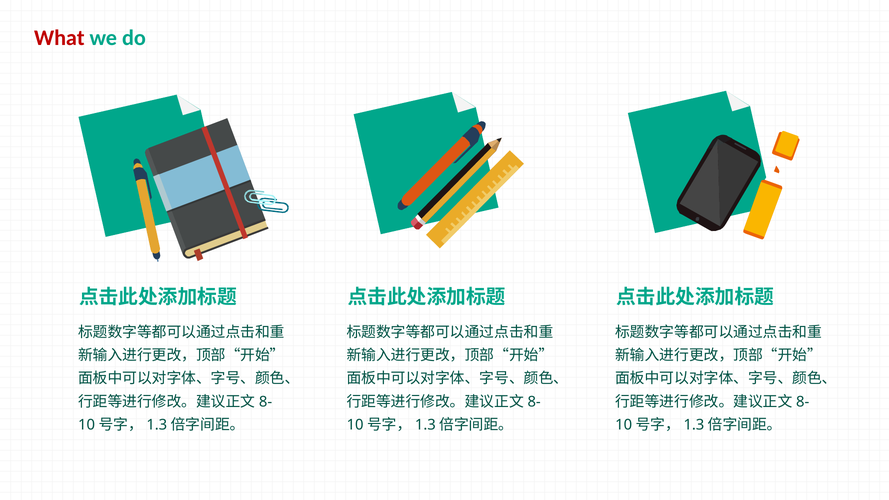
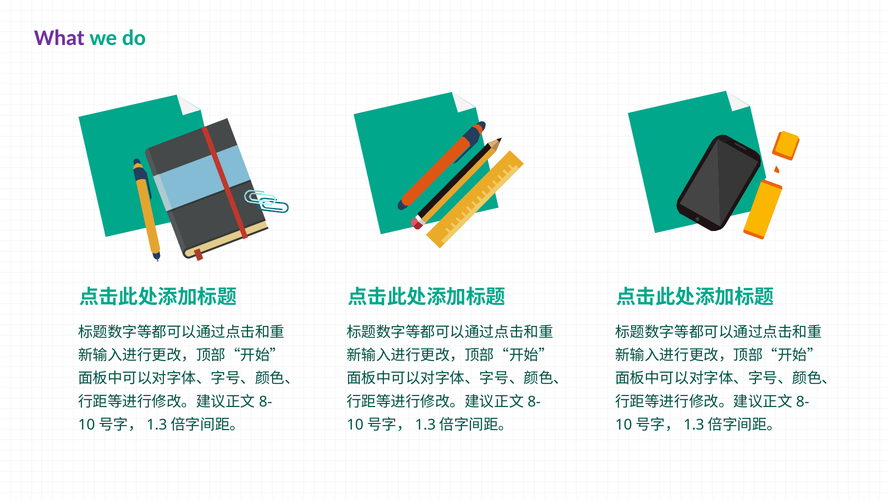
What colour: red -> purple (59, 38)
